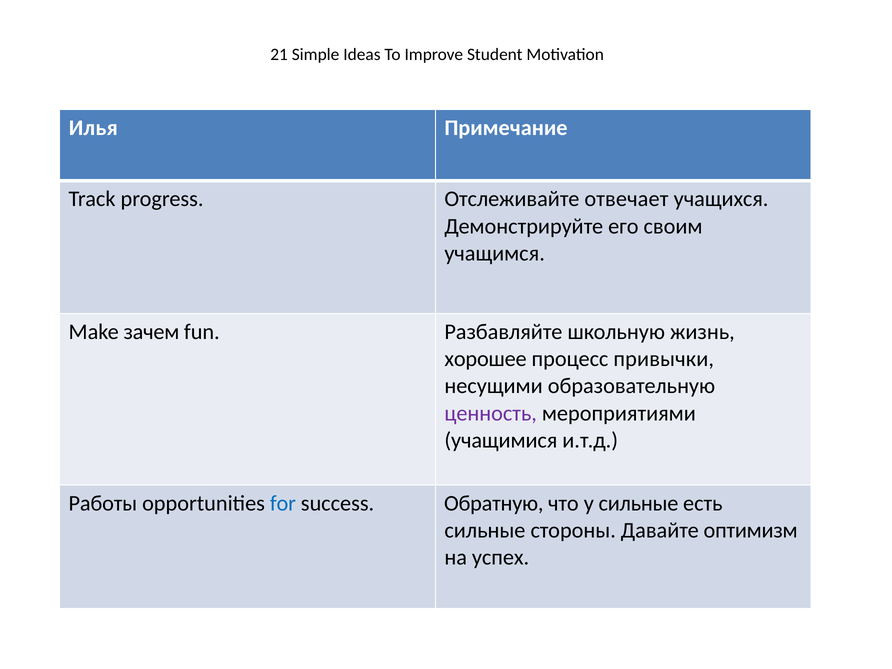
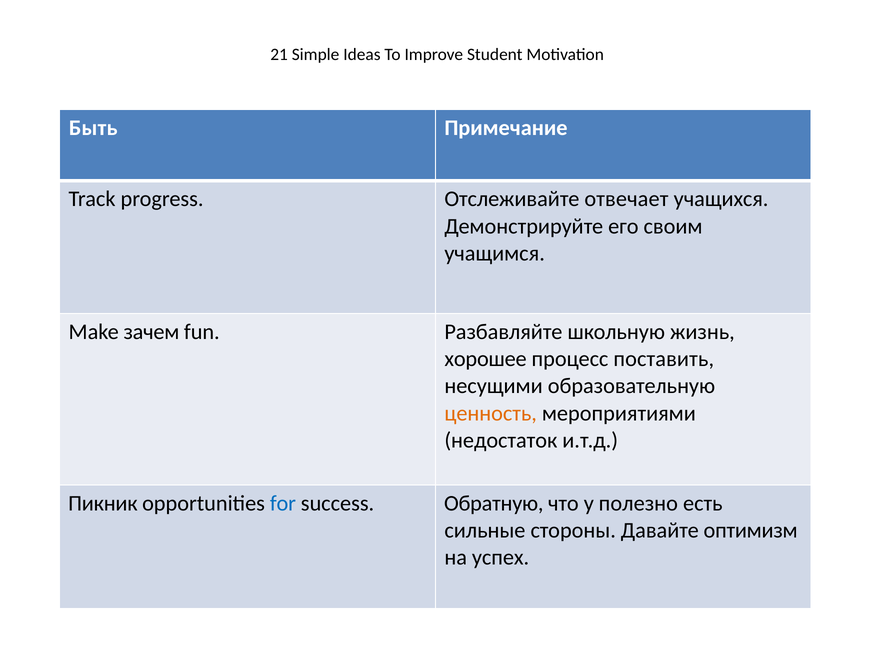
Илья: Илья -> Быть (93, 128)
привычки: привычки -> поставить (664, 359)
ценность colour: purple -> orange (491, 413)
учащимися: учащимися -> недостаток (501, 441)
Работы: Работы -> Пикник (103, 503)
у сильные: сильные -> полезно (638, 503)
